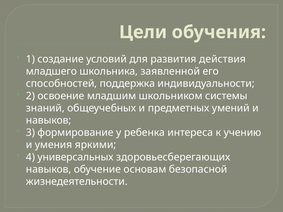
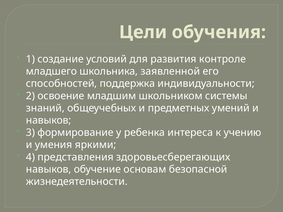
действия: действия -> контроле (223, 59)
универсальных: универсальных -> представления (76, 157)
